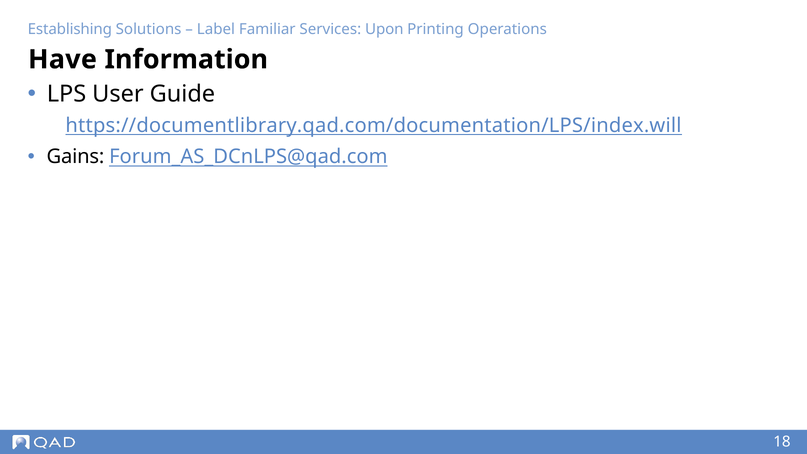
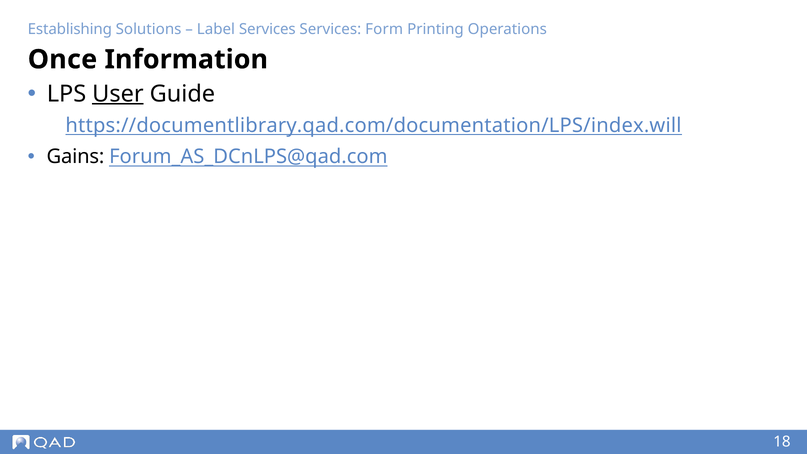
Label Familiar: Familiar -> Services (267, 29)
Upon: Upon -> Form (384, 29)
Have: Have -> Once (62, 59)
User underline: none -> present (118, 94)
